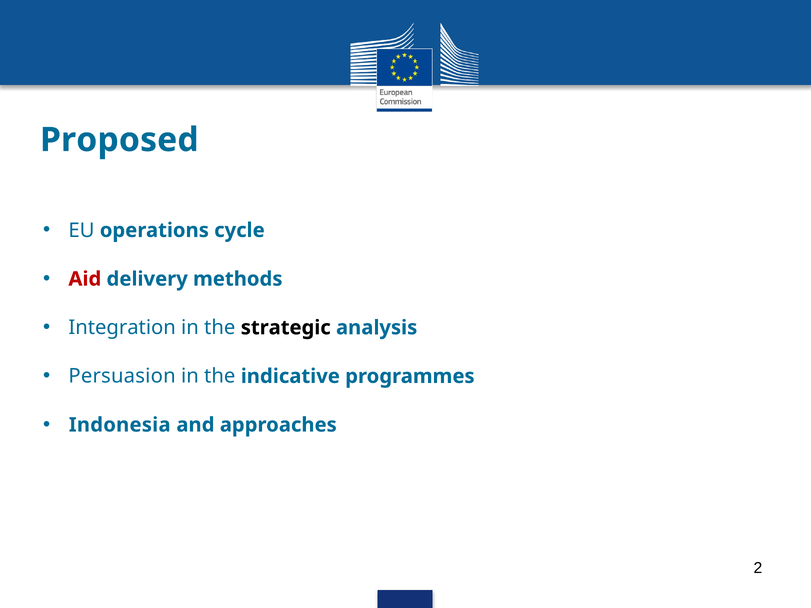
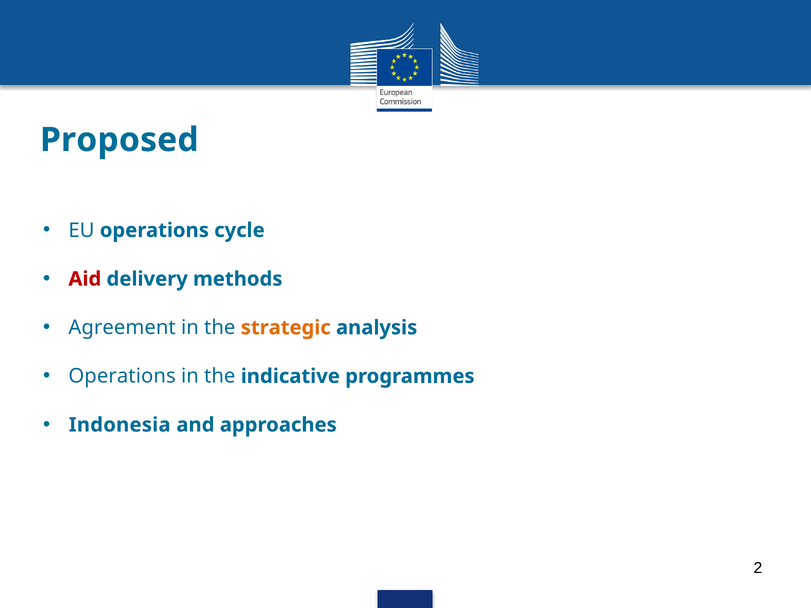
Integration: Integration -> Agreement (122, 328)
strategic colour: black -> orange (286, 328)
Persuasion: Persuasion -> Operations (122, 376)
